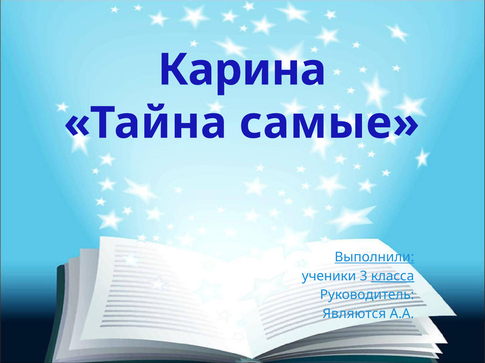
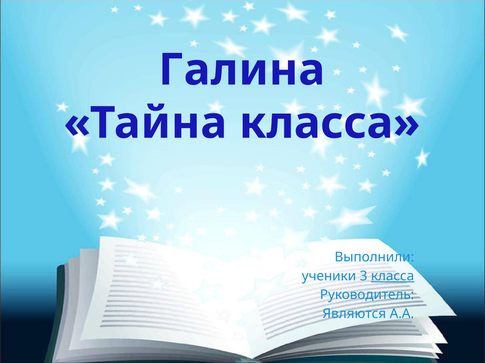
Карина: Карина -> Галина (242, 70)
Тайна самые: самые -> класса (330, 123)
Выполнили underline: present -> none (374, 258)
